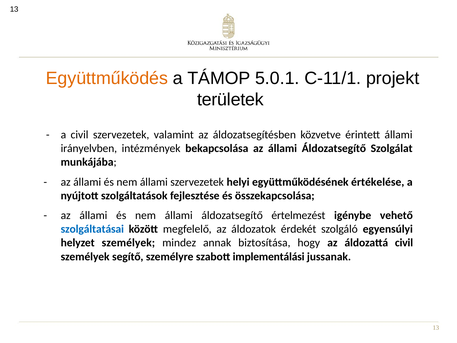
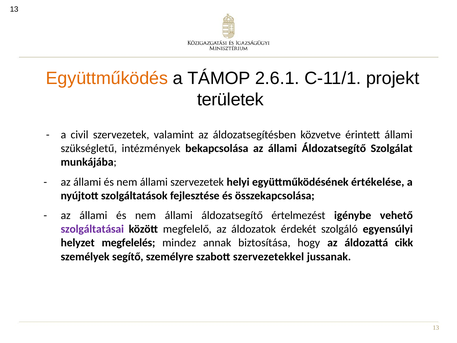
5.0.1: 5.0.1 -> 2.6.1 (277, 78)
irányelvben: irányelvben -> szükségletű (89, 148)
szolgáltatásai colour: blue -> purple (92, 229)
helyzet személyek: személyek -> megfelelés (128, 243)
áldozattá civil: civil -> cikk (404, 243)
implementálási: implementálási -> szervezetekkel (269, 256)
